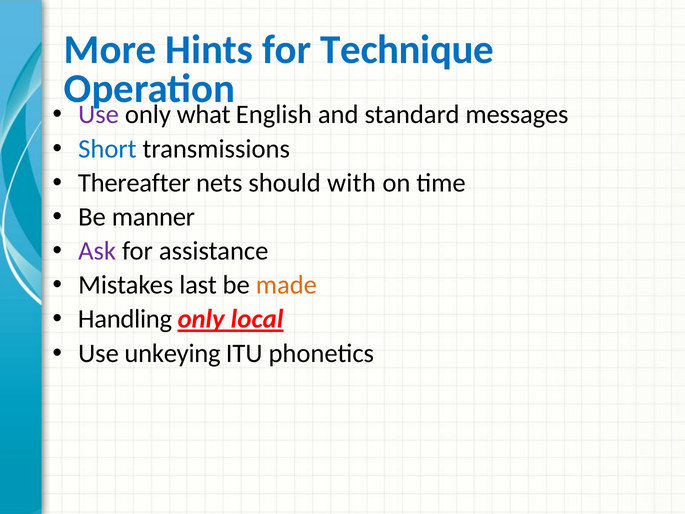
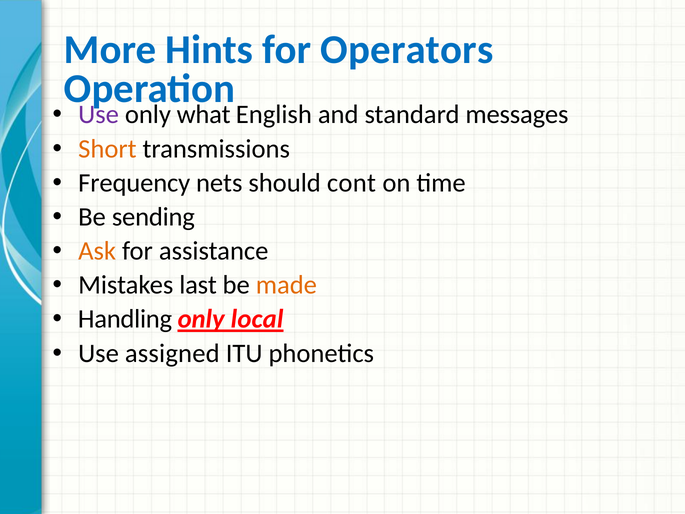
Technique: Technique -> Operators (407, 49)
Short colour: blue -> orange (107, 149)
Thereafter: Thereafter -> Frequency (134, 183)
with: with -> cont (351, 183)
manner: manner -> sending (153, 217)
Ask colour: purple -> orange (97, 251)
unkeying: unkeying -> assigned (172, 353)
